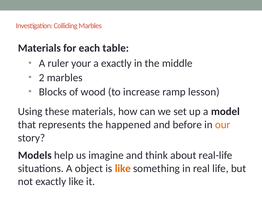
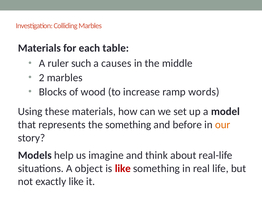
your: your -> such (81, 63)
a exactly: exactly -> causes (116, 63)
lesson: lesson -> words (204, 92)
the happened: happened -> something (128, 124)
like colour: orange -> red (123, 168)
